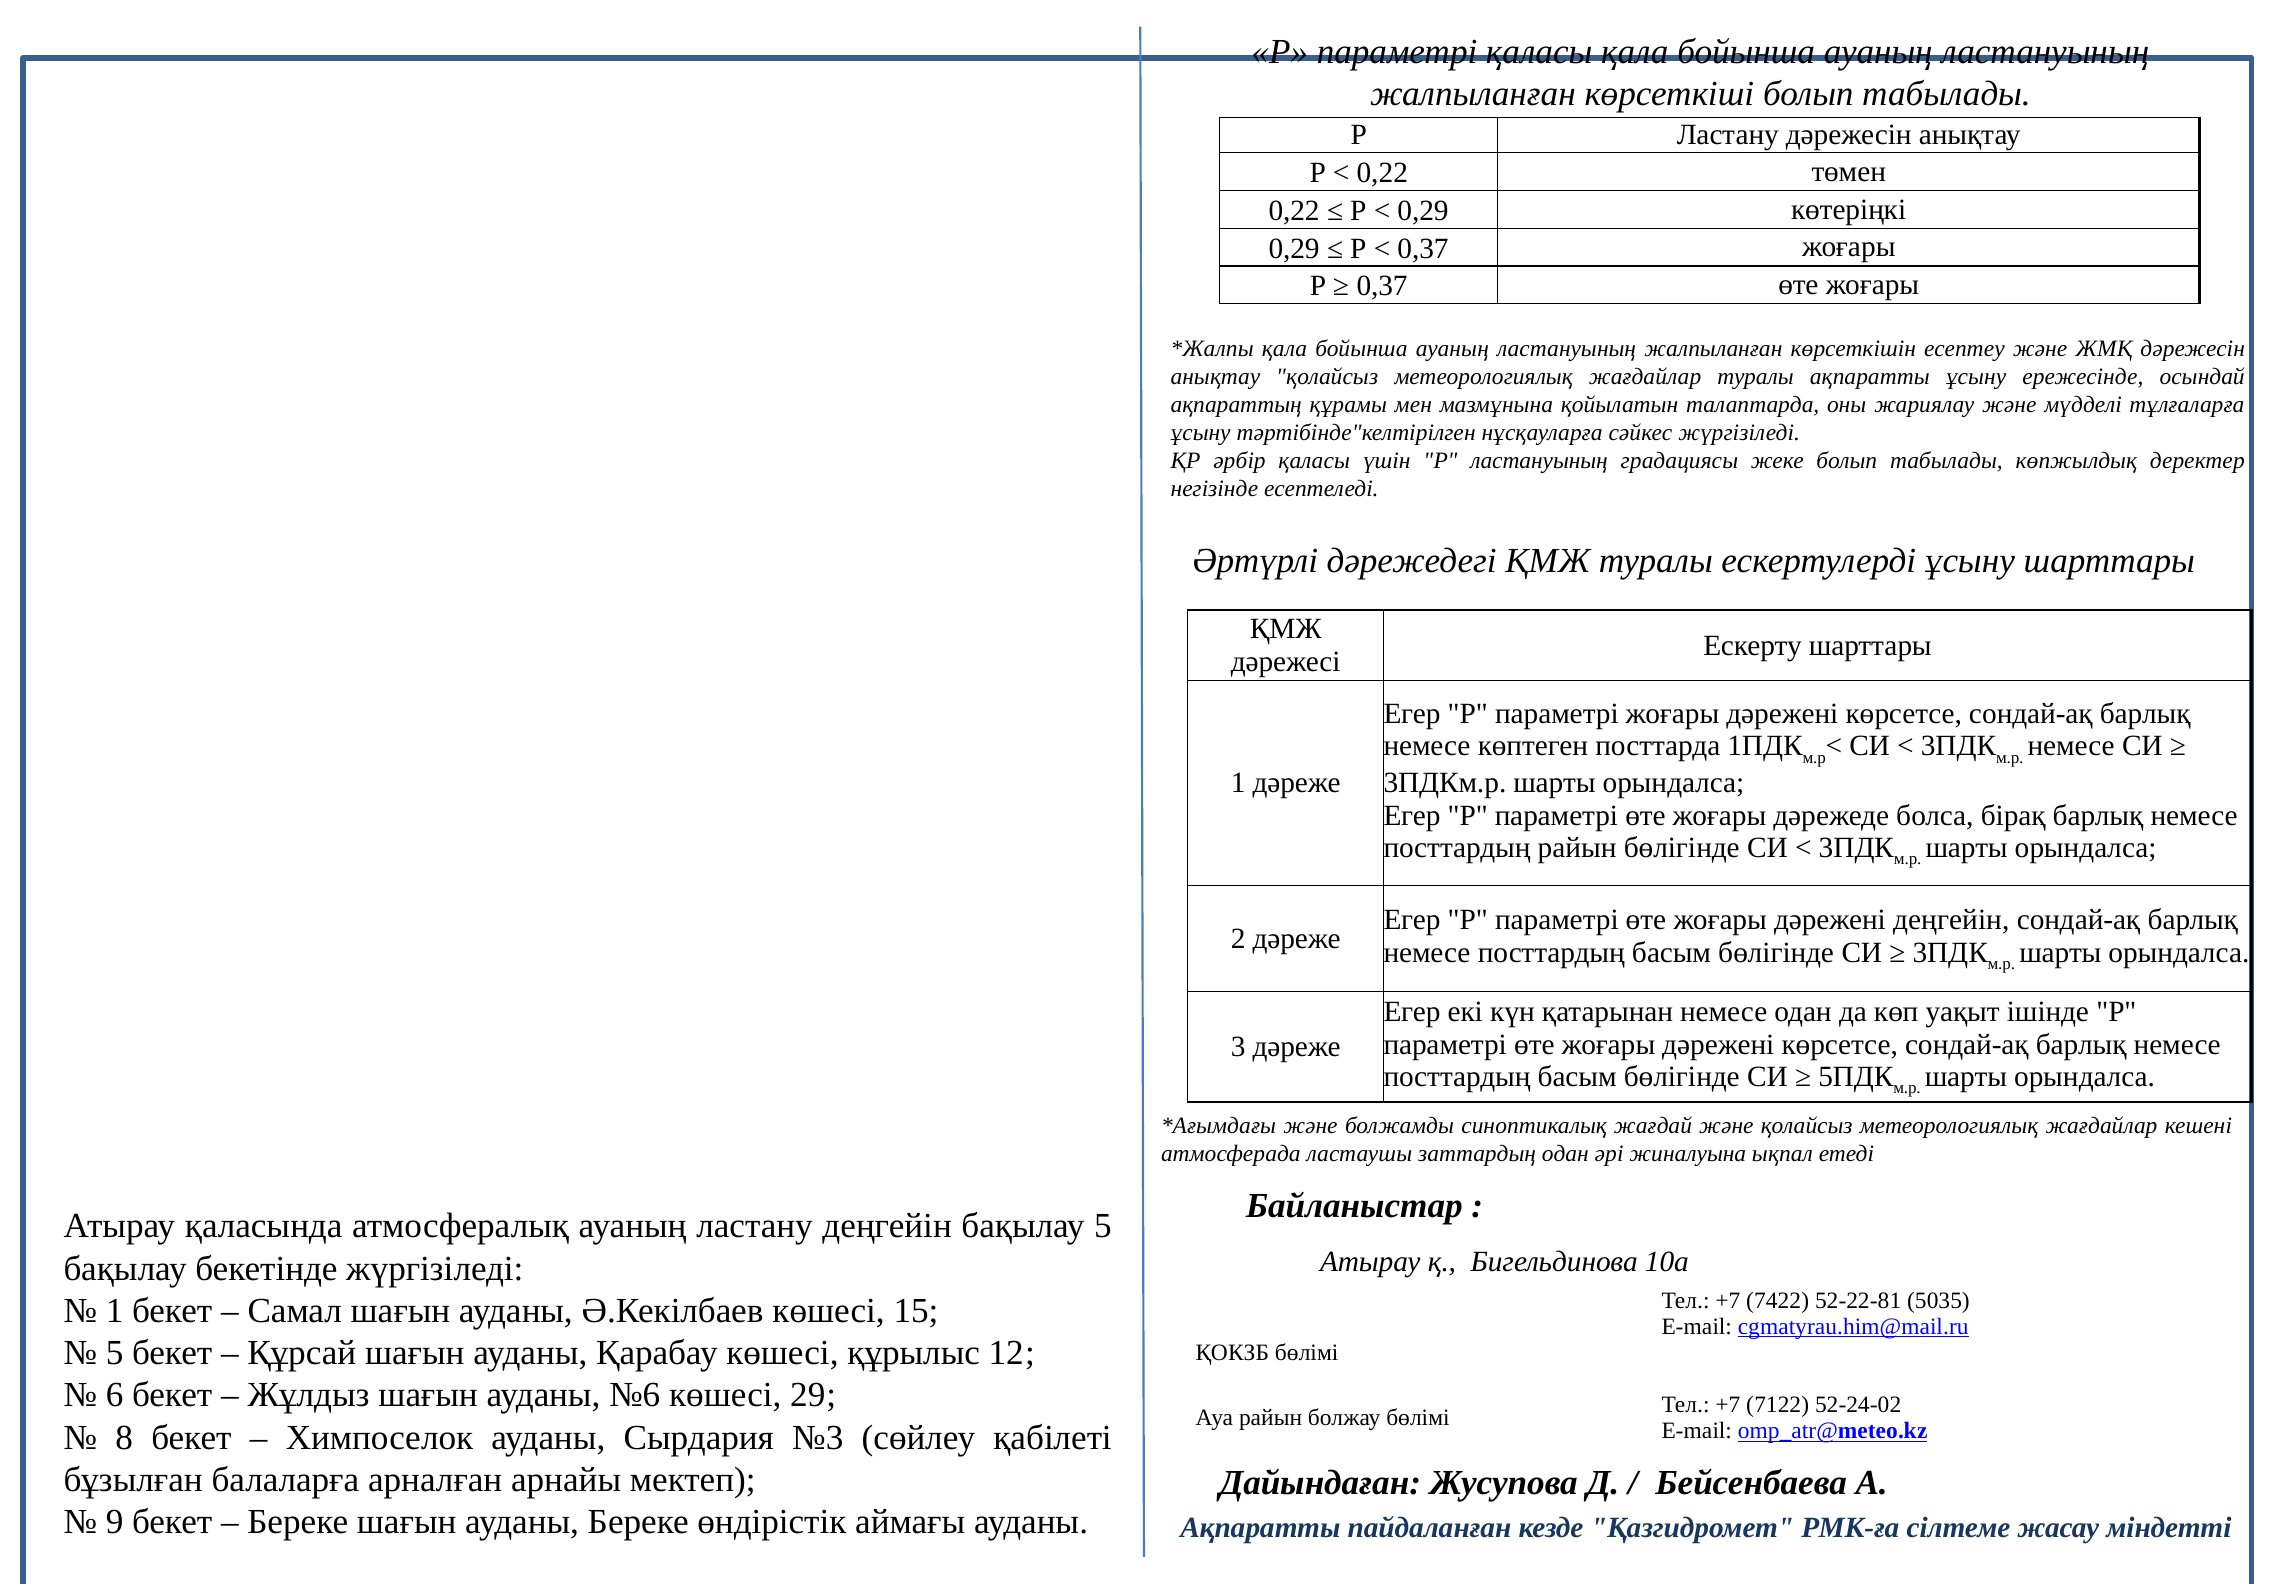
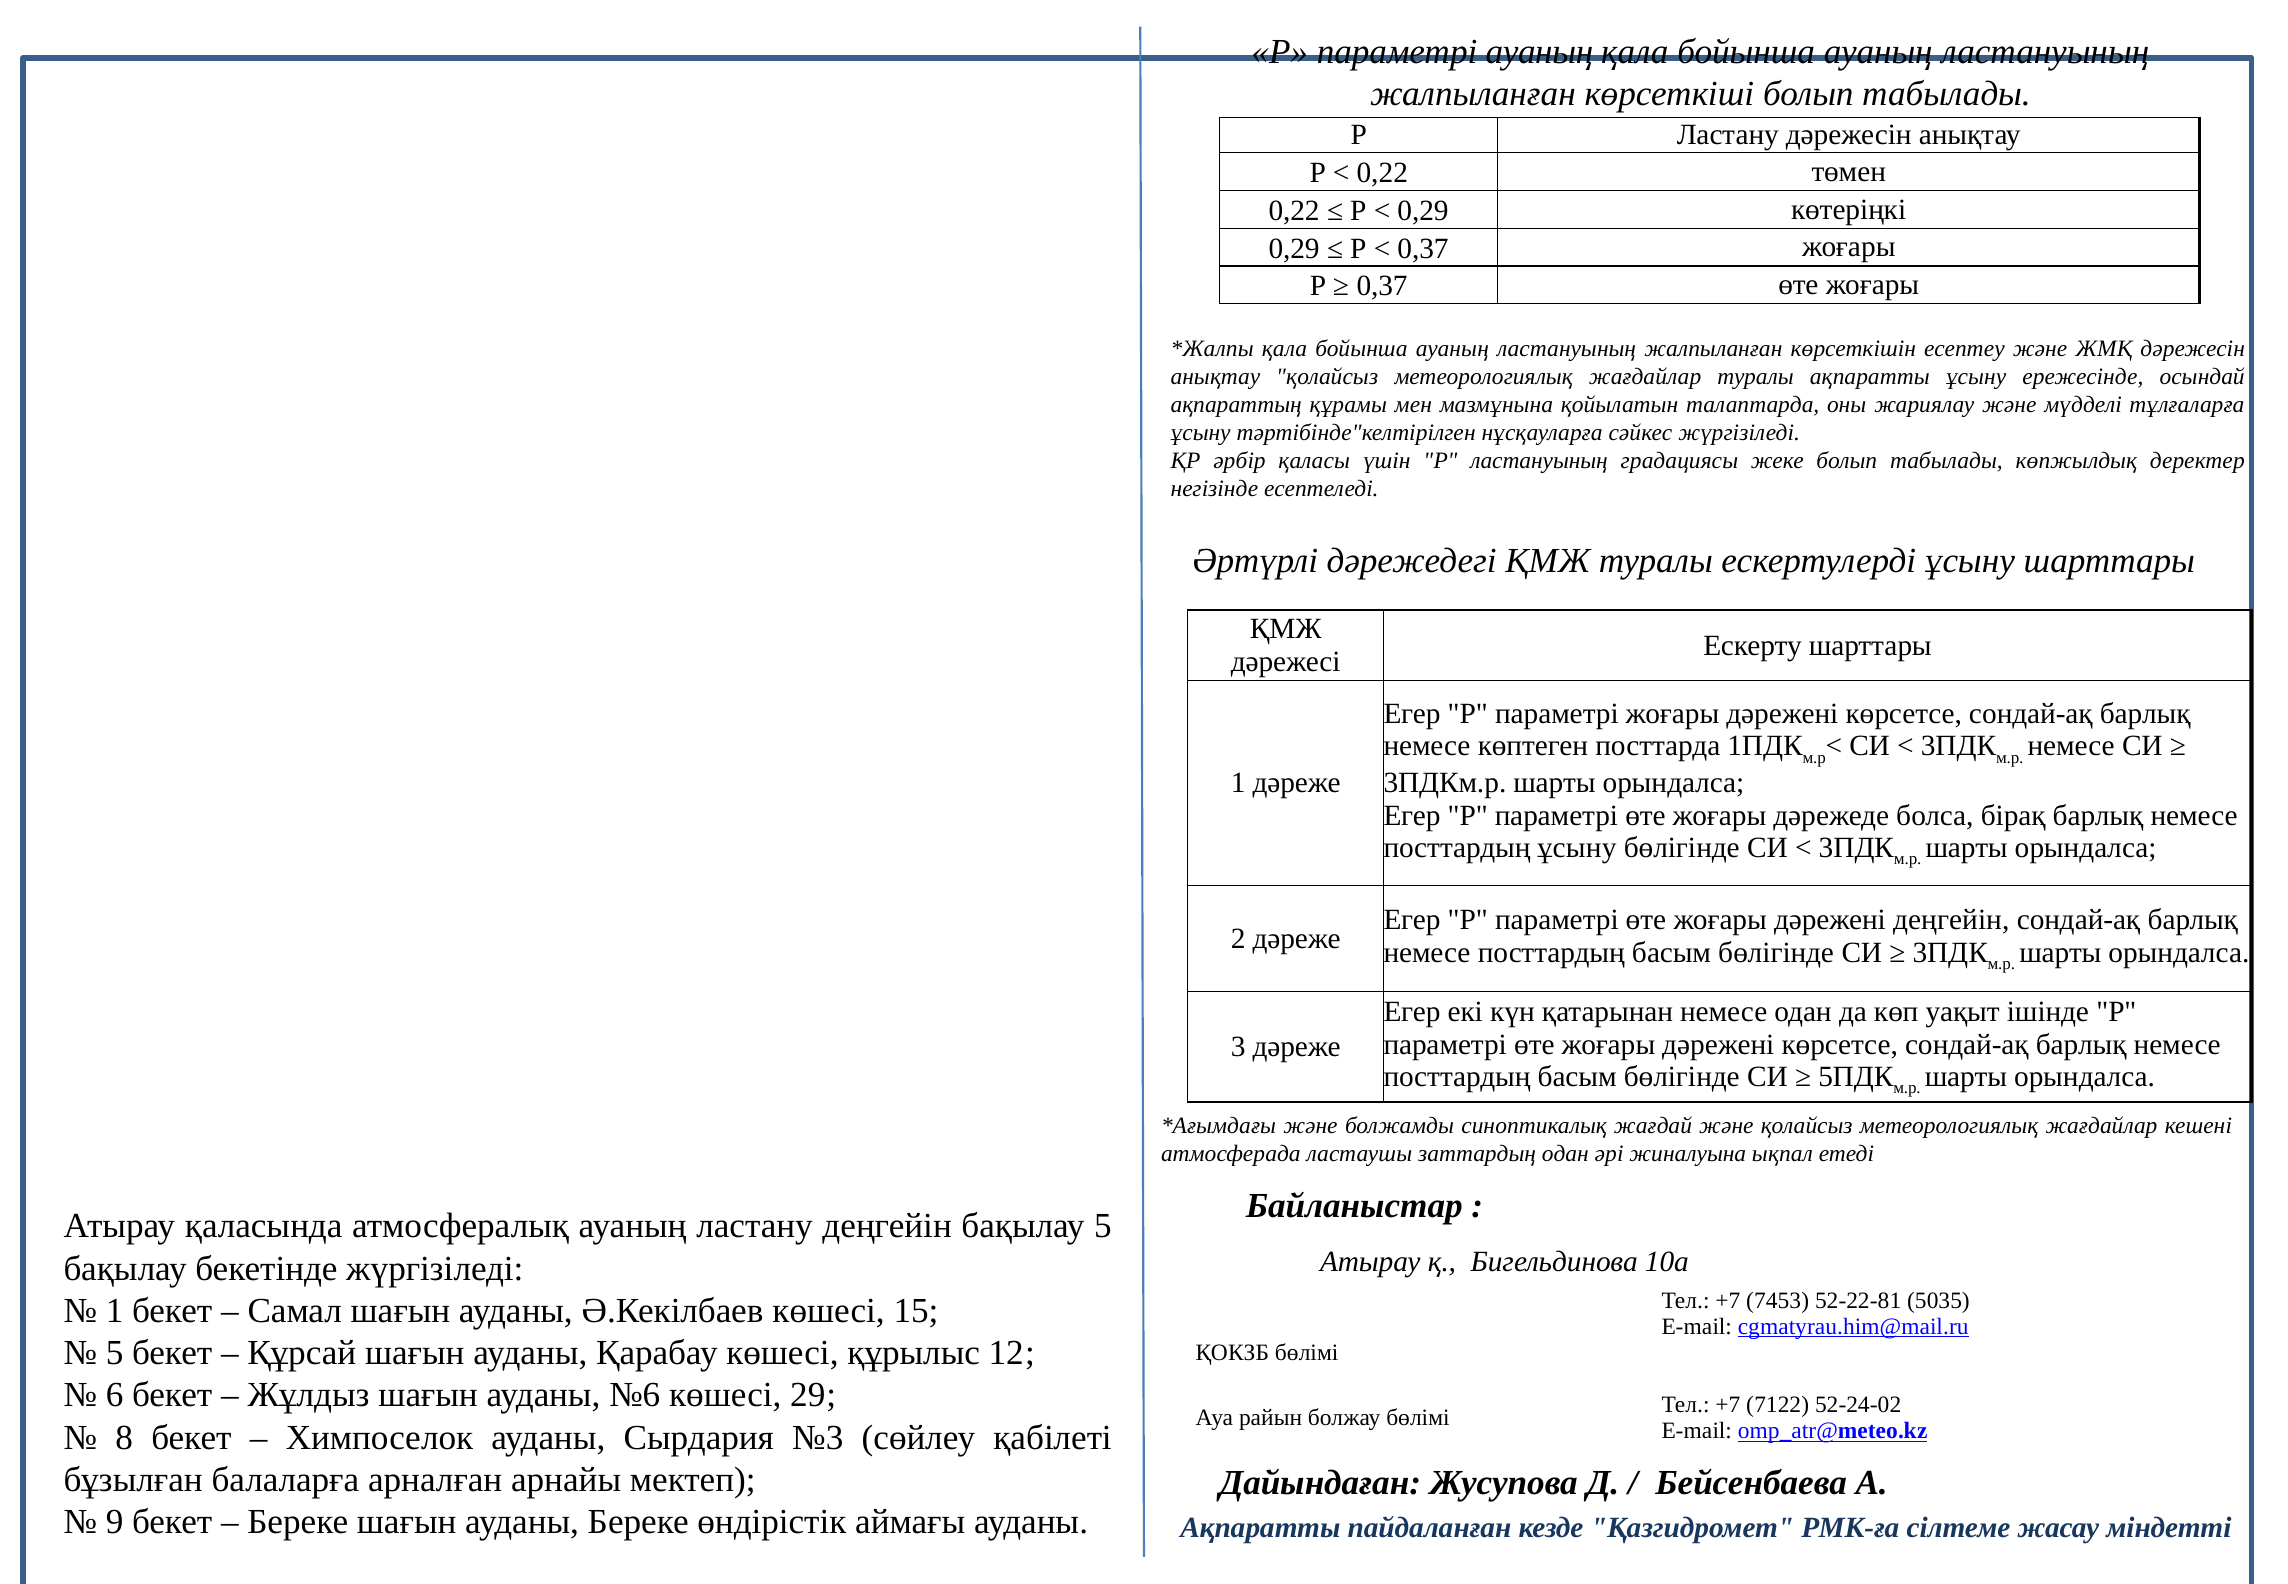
параметрі қаласы: қаласы -> ауаның (1539, 52)
посттардың райын: райын -> ұсыну (1577, 848)
7422: 7422 -> 7453 (1778, 1300)
